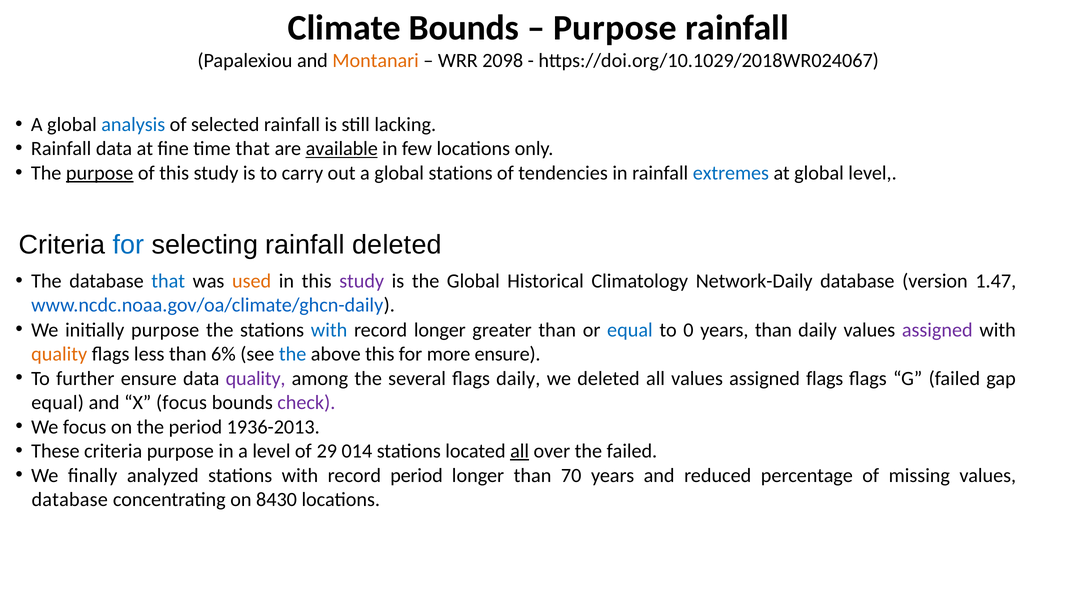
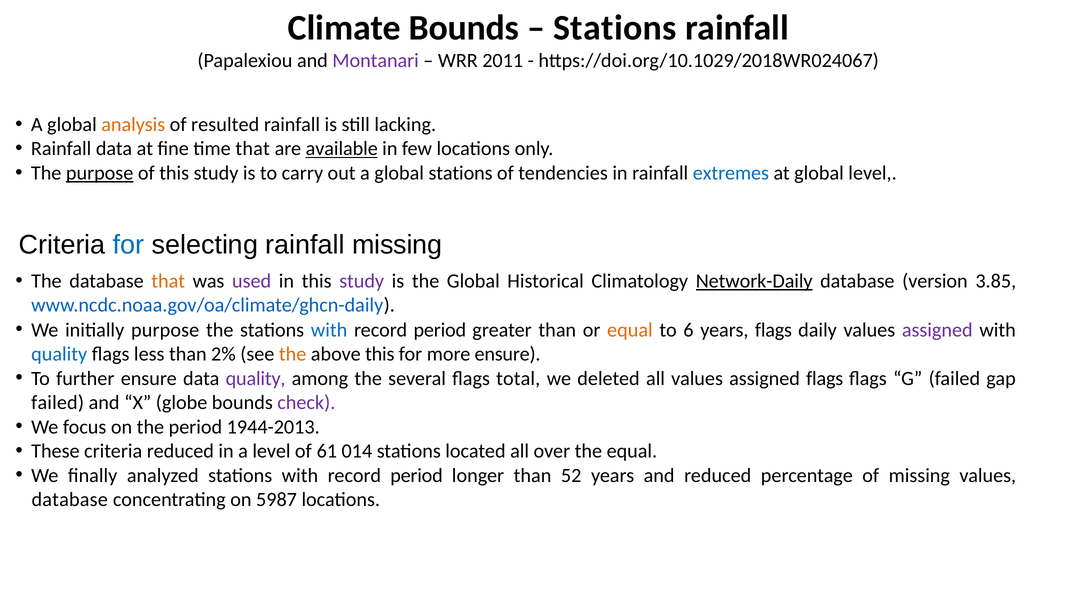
Purpose: Purpose -> Stations (615, 28)
Montanari colour: orange -> purple (376, 61)
2098: 2098 -> 2011 (503, 61)
analysis colour: blue -> orange (133, 124)
selected: selected -> resulted (225, 124)
rainfall deleted: deleted -> missing (397, 245)
that colour: blue -> orange (168, 281)
used colour: orange -> purple (252, 281)
Network-Daily underline: none -> present (754, 281)
1.47: 1.47 -> 3.85 (996, 281)
longer: longer -> period (440, 330)
equal colour: blue -> orange (630, 330)
0: 0 -> 6 (688, 330)
years than: than -> flags (773, 330)
quality colour: orange -> blue (59, 354)
6%: 6% -> 2% (223, 354)
the colour: blue -> orange (293, 354)
flags daily: daily -> total (518, 378)
equal: equal -> failed (58, 402)
X focus: focus -> globe (182, 402)
1936-2013: 1936-2013 -> 1944-2013 (273, 427)
criteria purpose: purpose -> reduced (180, 451)
29: 29 -> 61 (327, 451)
all underline: present -> none (520, 451)
the failed: failed -> equal (632, 451)
70: 70 -> 52 (571, 475)
8430: 8430 -> 5987 (277, 499)
